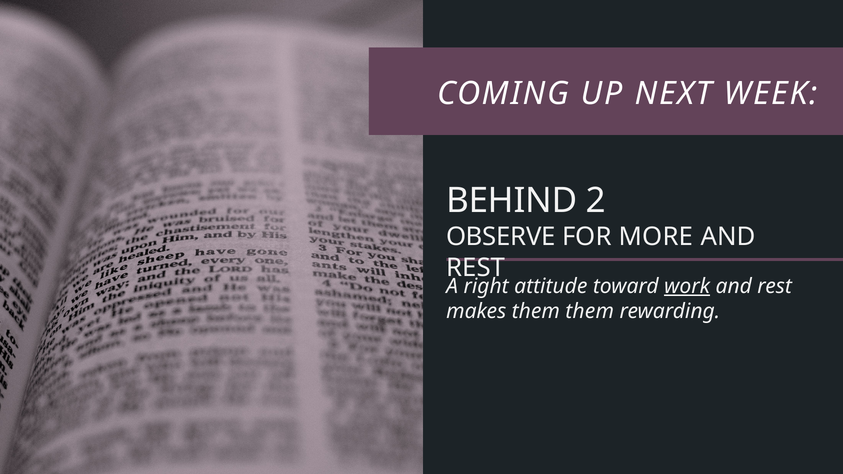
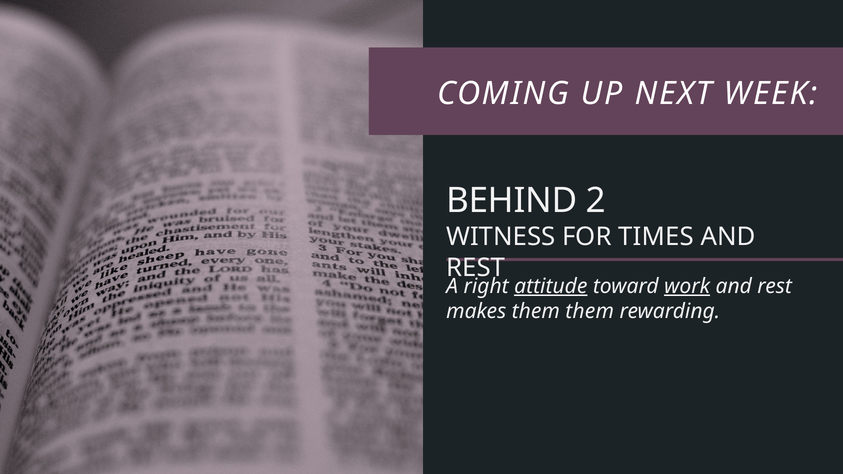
OBSERVE: OBSERVE -> WITNESS (501, 237)
MORE: MORE -> TIMES (656, 237)
attitude underline: none -> present (551, 286)
